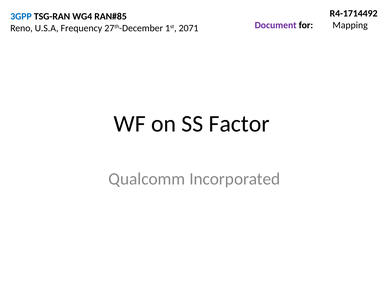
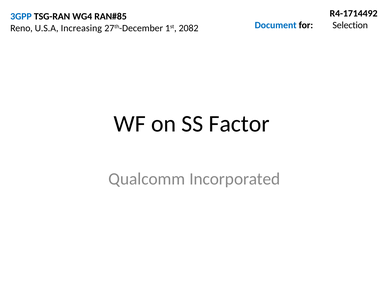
Document colour: purple -> blue (276, 25)
Mapping: Mapping -> Selection (350, 25)
Frequency: Frequency -> Increasing (81, 28)
2071: 2071 -> 2082 (189, 28)
